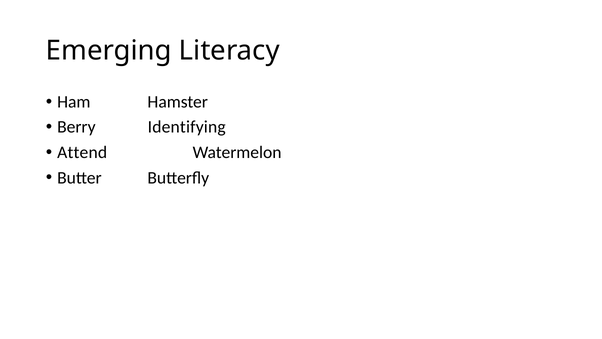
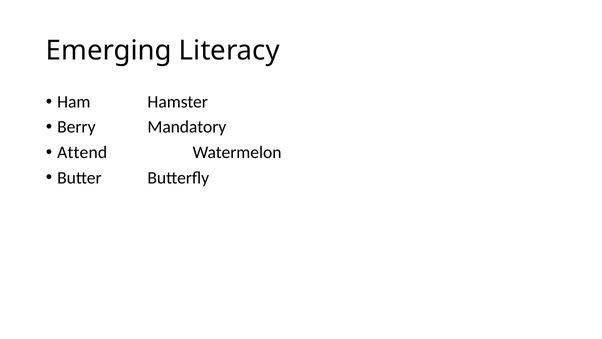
Identifying: Identifying -> Mandatory (187, 127)
